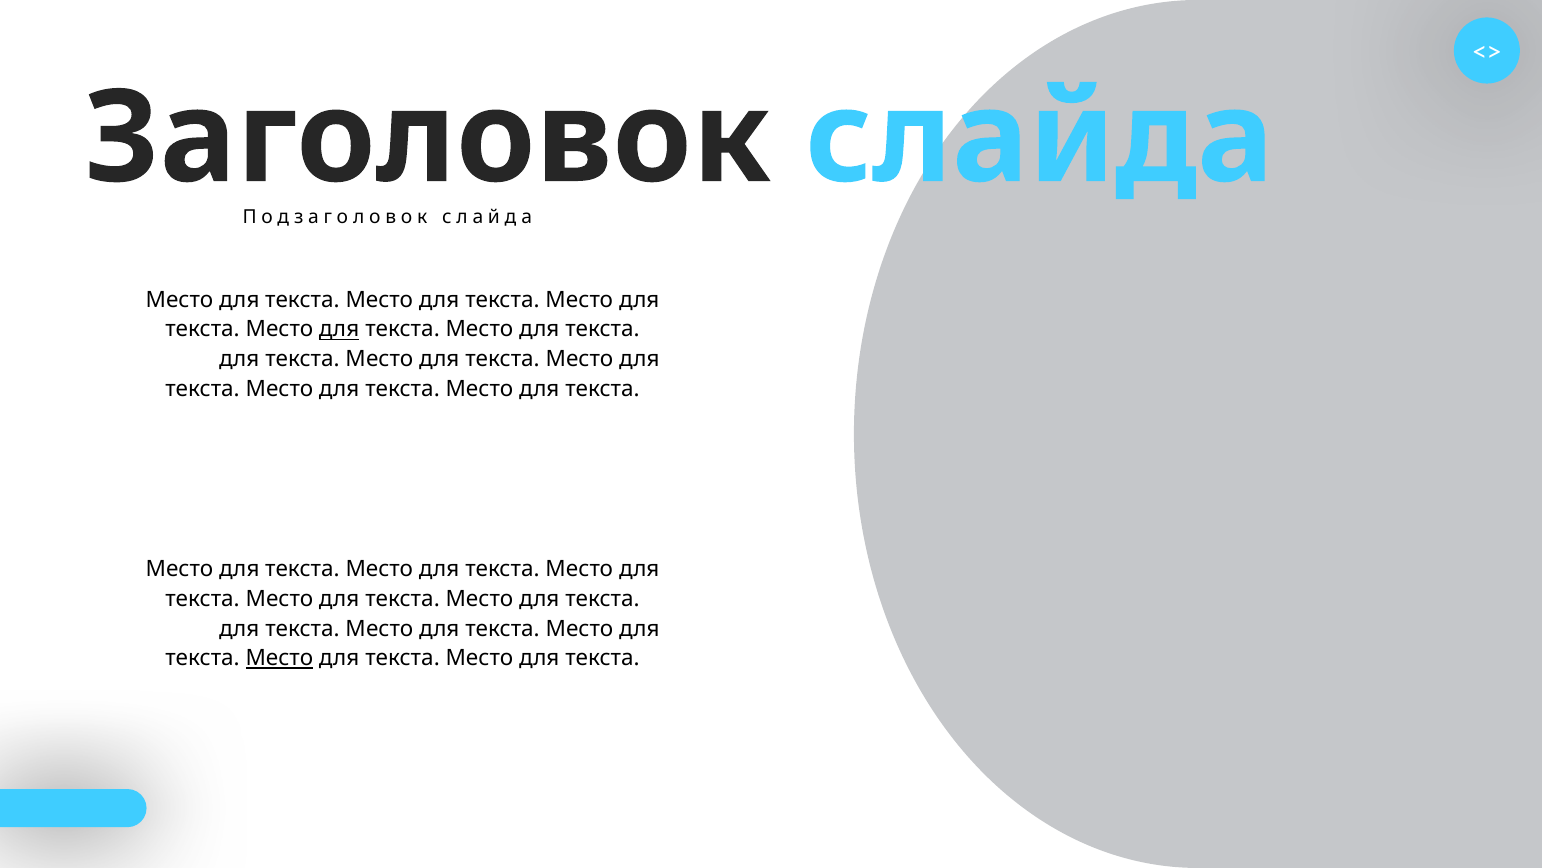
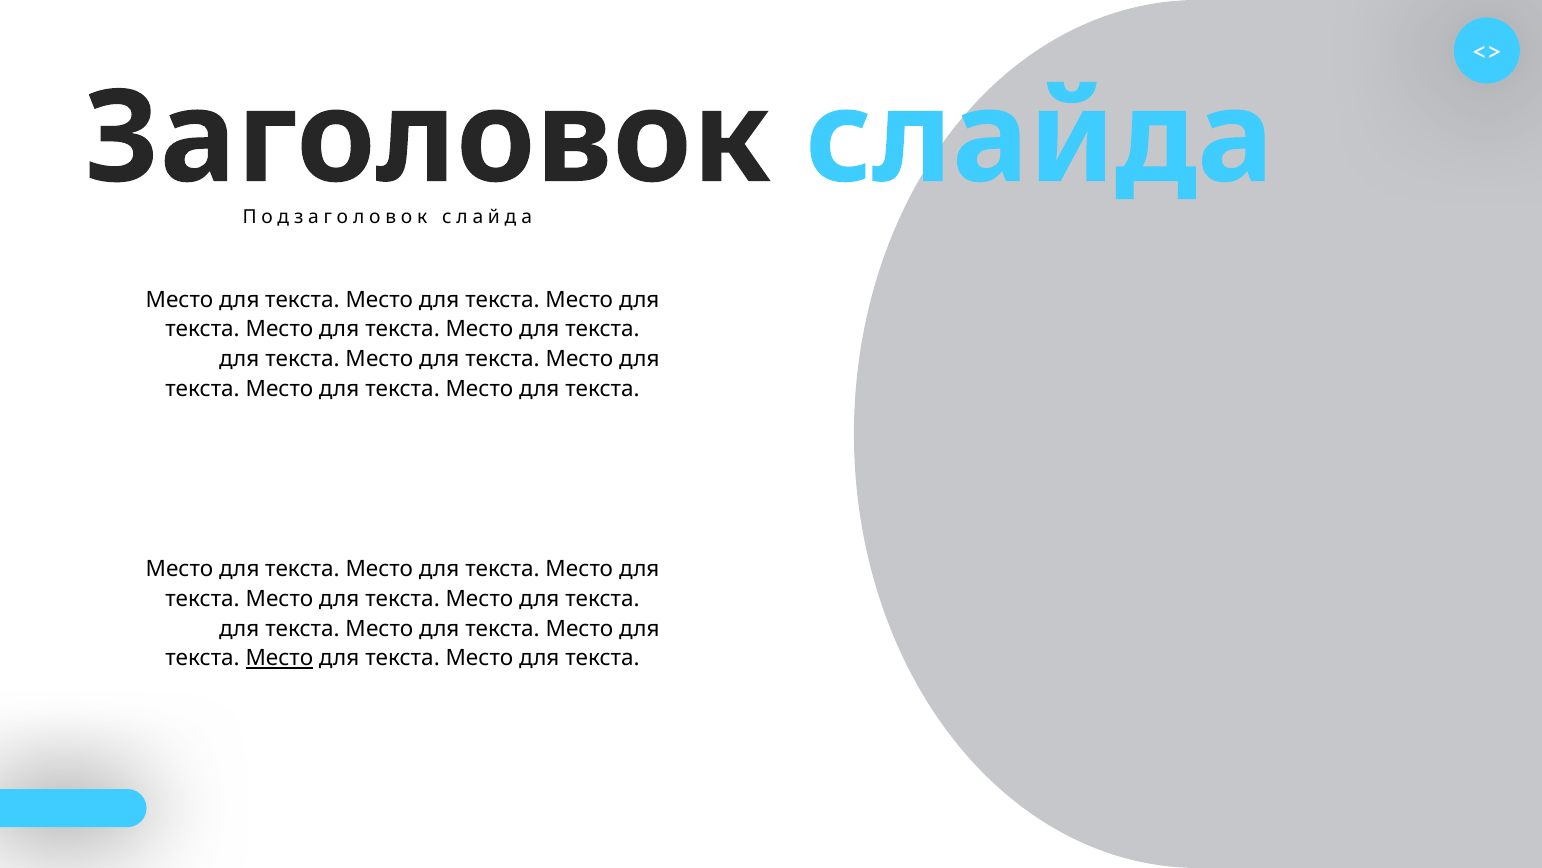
для underline: present -> none (339, 329)
